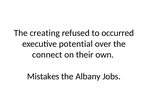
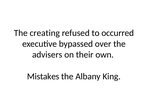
potential: potential -> bypassed (76, 44)
connect: connect -> advisers (47, 55)
Jobs: Jobs -> King (112, 76)
